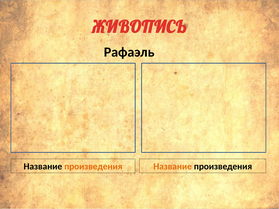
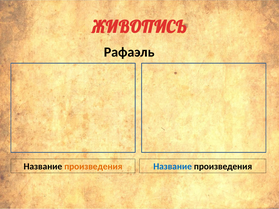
Название colour: orange -> blue (173, 167)
